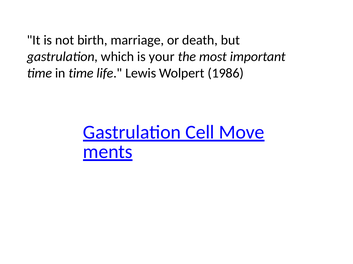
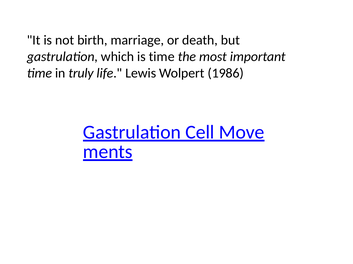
is your: your -> time (162, 57)
in time: time -> truly (81, 73)
